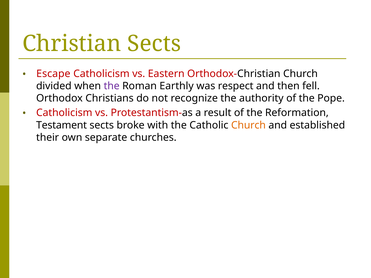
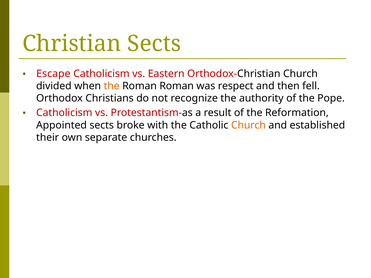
the colour: purple -> orange (112, 86)
Roman Earthly: Earthly -> Roman (177, 86)
Testament: Testament -> Appointed (61, 125)
